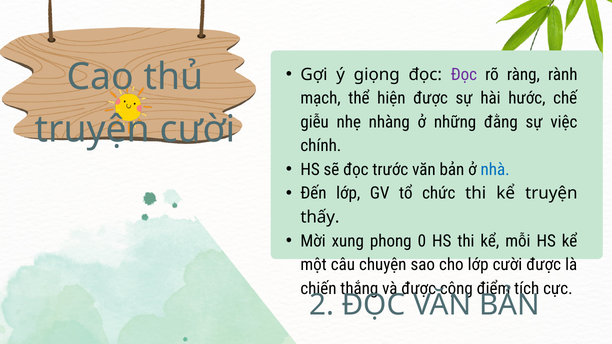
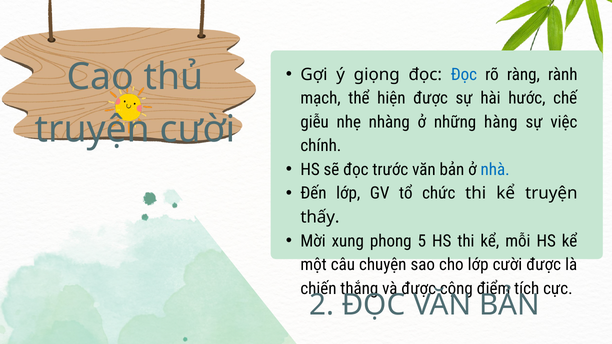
Đọc colour: purple -> blue (464, 75)
đằng: đằng -> hàng (501, 122)
0: 0 -> 5 (422, 241)
